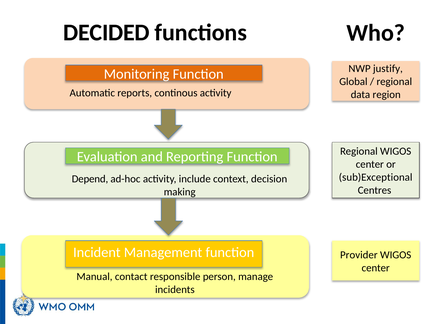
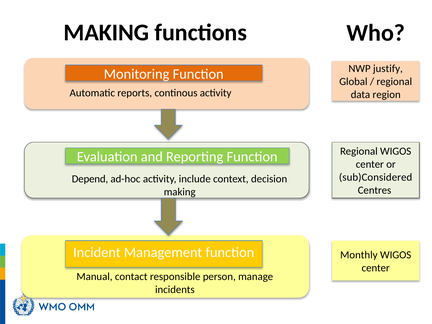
DECIDED: DECIDED -> MAKING (106, 32)
sub)Exceptional: sub)Exceptional -> sub)Considered (376, 177)
Provider: Provider -> Monthly (359, 255)
